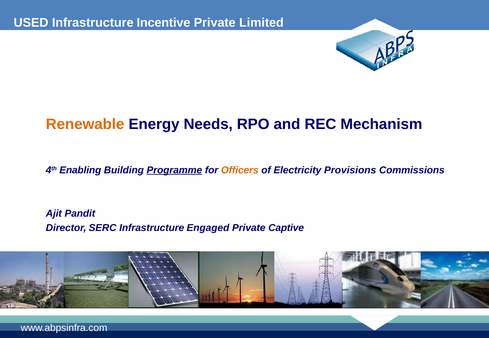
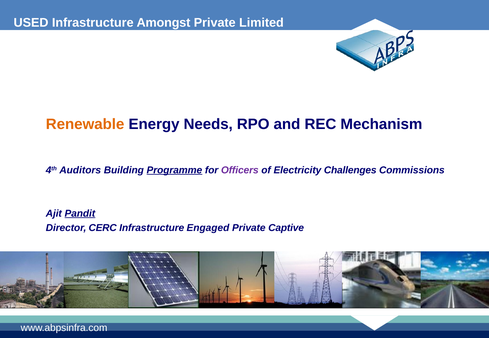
Incentive: Incentive -> Amongst (163, 23)
Enabling: Enabling -> Auditors (80, 170)
Officers colour: orange -> purple (240, 170)
Provisions: Provisions -> Challenges (350, 170)
Pandit underline: none -> present (80, 214)
SERC: SERC -> CERC (103, 228)
